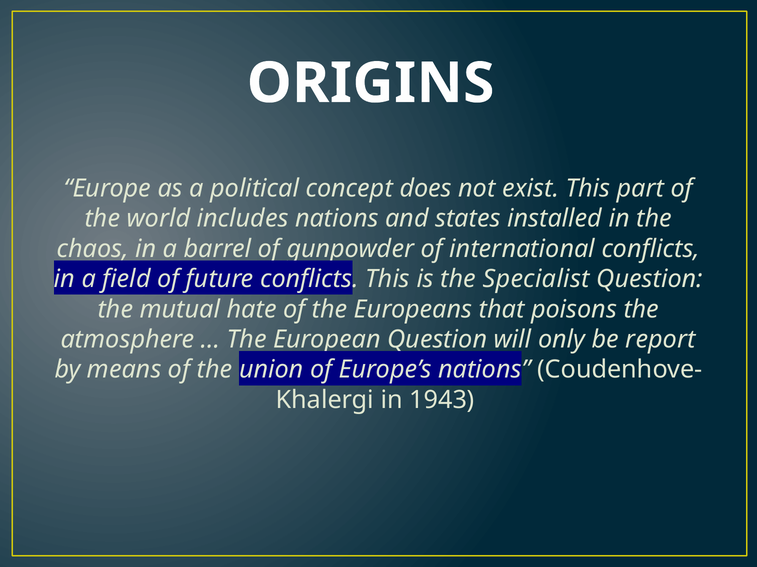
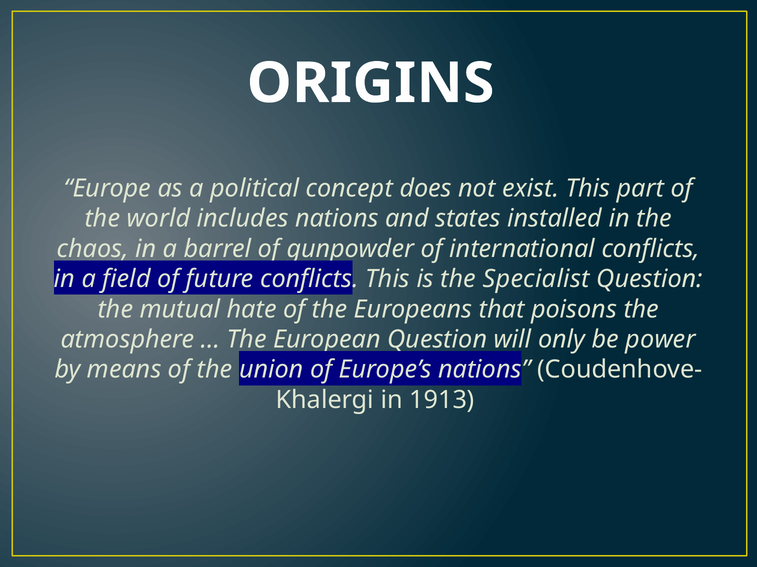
report: report -> power (661, 340)
1943: 1943 -> 1913 (442, 400)
